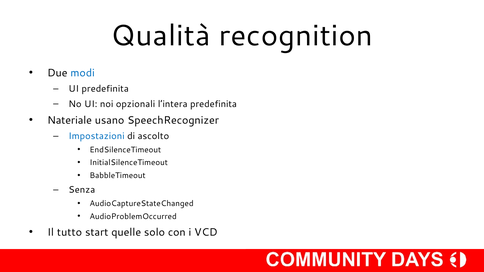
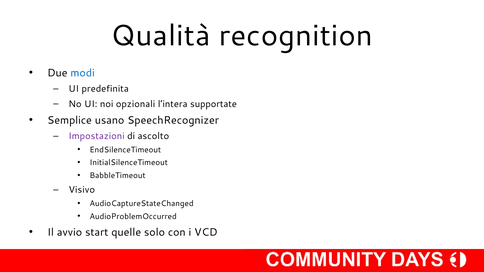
l’intera predefinita: predefinita -> supportate (214, 104)
Nateriale: Nateriale -> Semplice (70, 121)
Impostazioni colour: blue -> purple (96, 136)
Senza: Senza -> Visivo (82, 190)
tutto: tutto -> avvio (70, 232)
